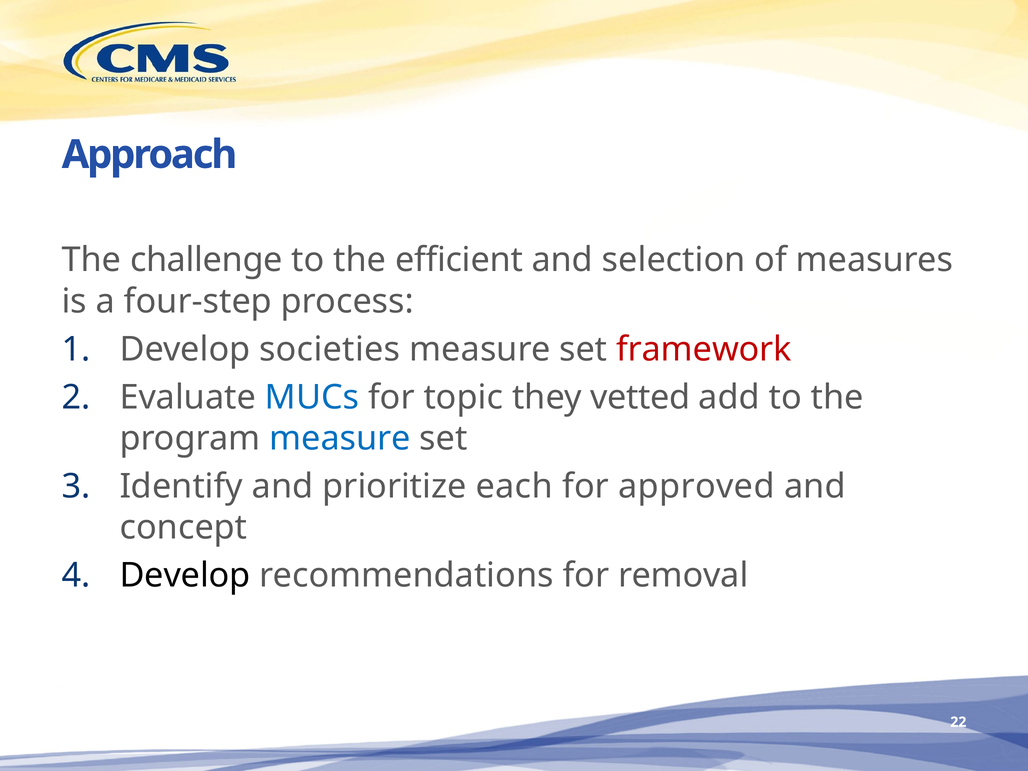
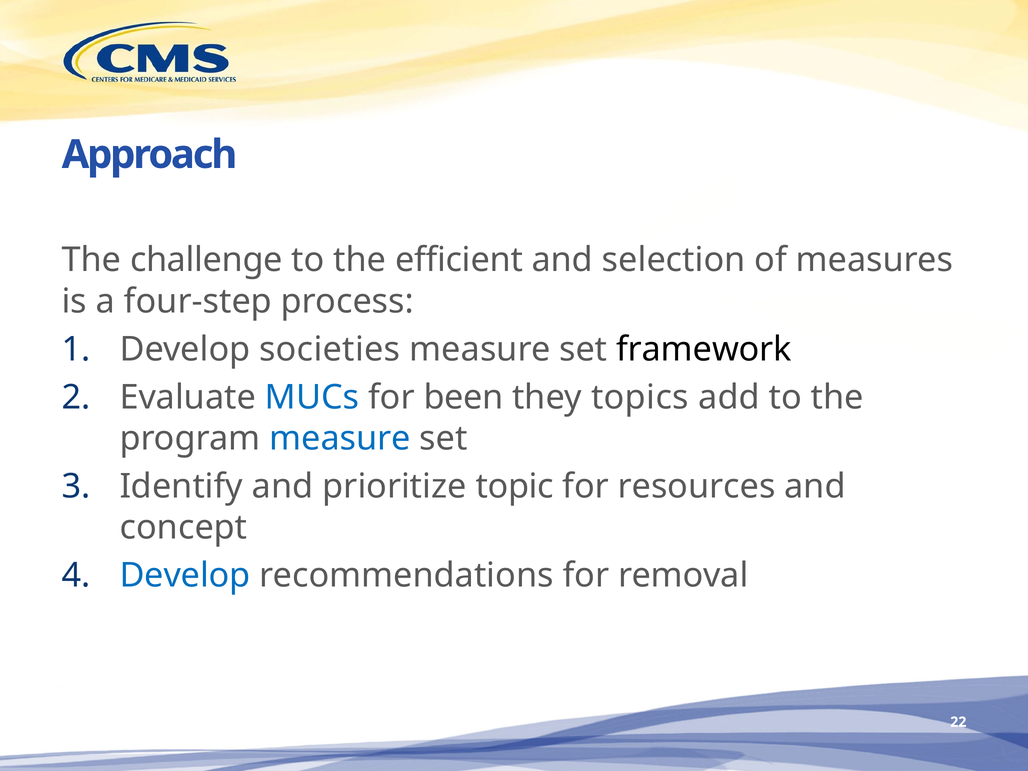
framework colour: red -> black (704, 349)
topic: topic -> been (464, 397)
vetted: vetted -> topics (640, 397)
each: each -> topic (515, 486)
approved: approved -> resources (697, 486)
Develop colour: black -> blue (185, 575)
